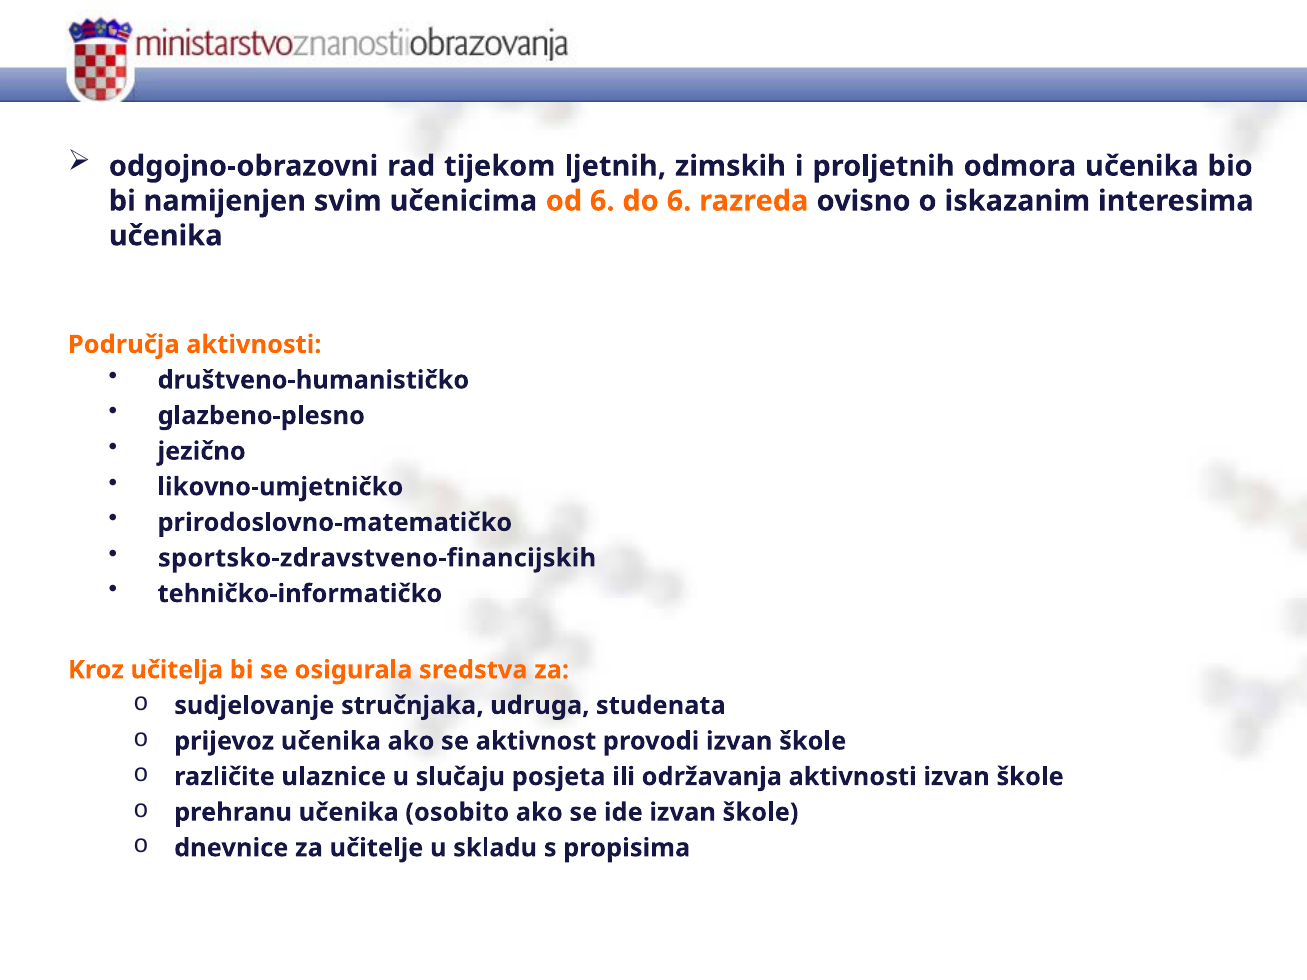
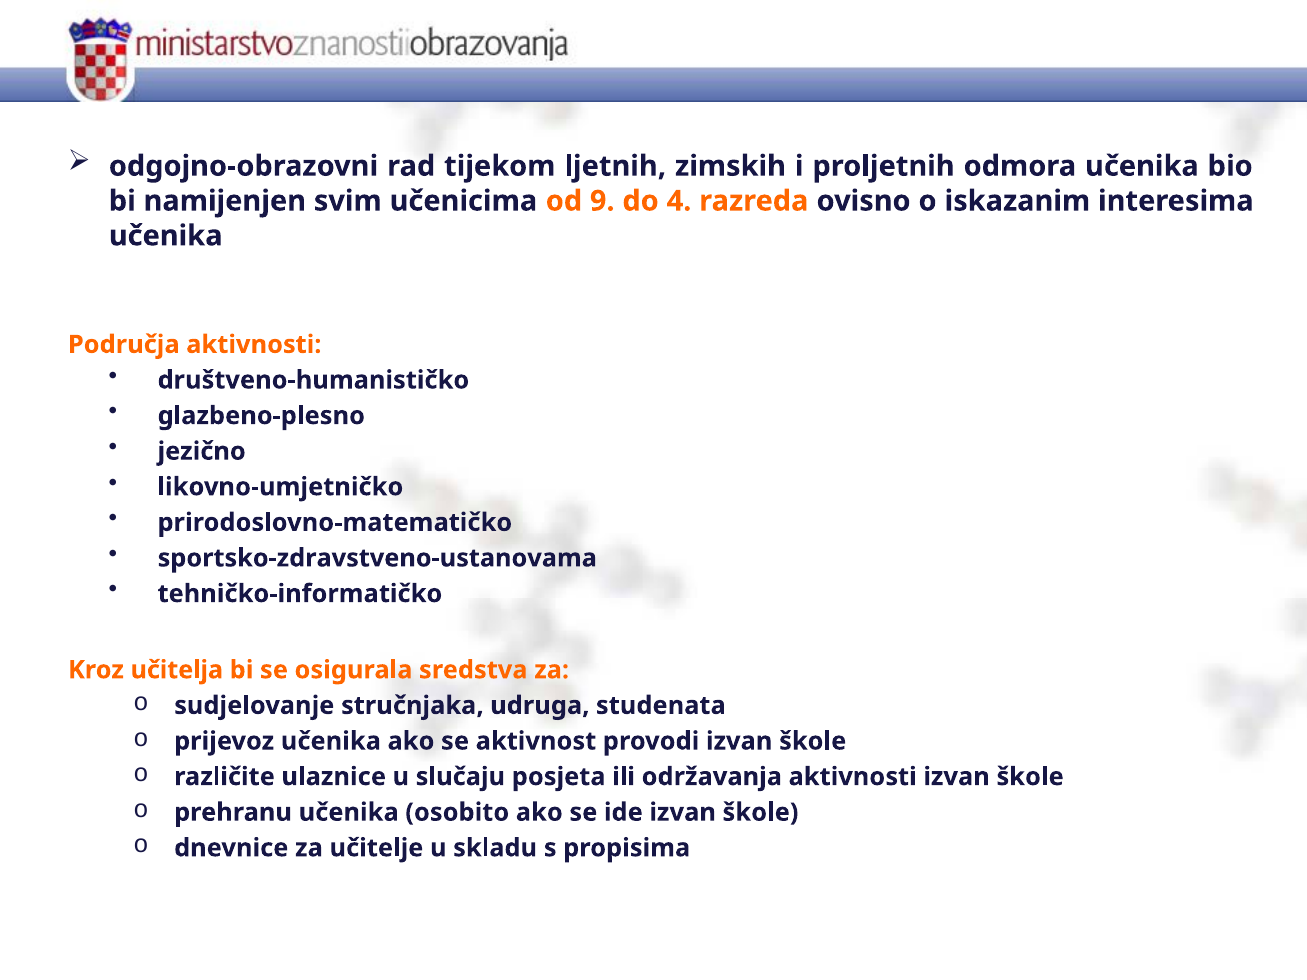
od 6: 6 -> 9 (602, 201)
do 6: 6 -> 4 (679, 201)
sportsko-zdravstveno-financijskih: sportsko-zdravstveno-financijskih -> sportsko-zdravstveno-ustanovama (377, 558)
